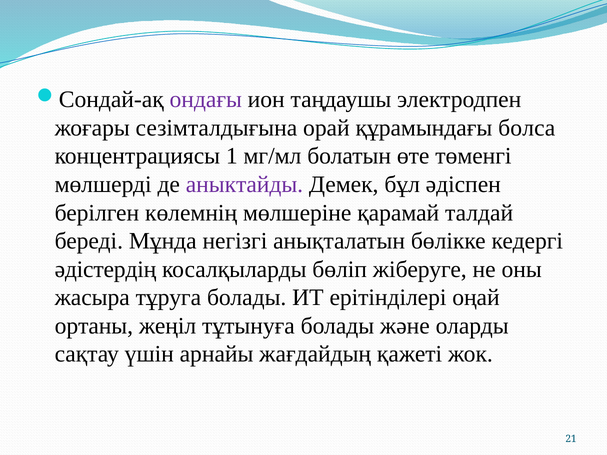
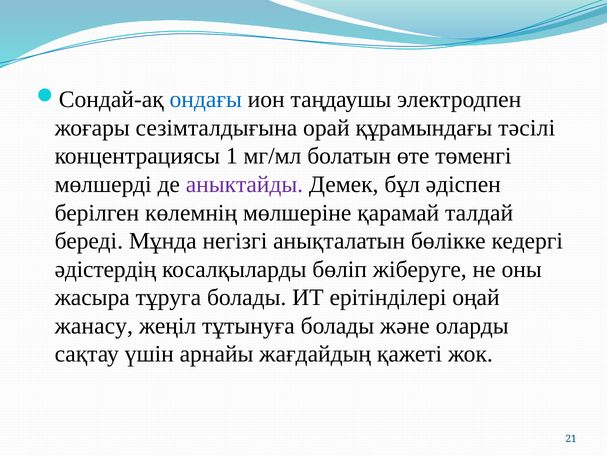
ондағы colour: purple -> blue (206, 100)
болса: болса -> тәсілі (527, 128)
ортаны: ортаны -> жанасу (94, 326)
